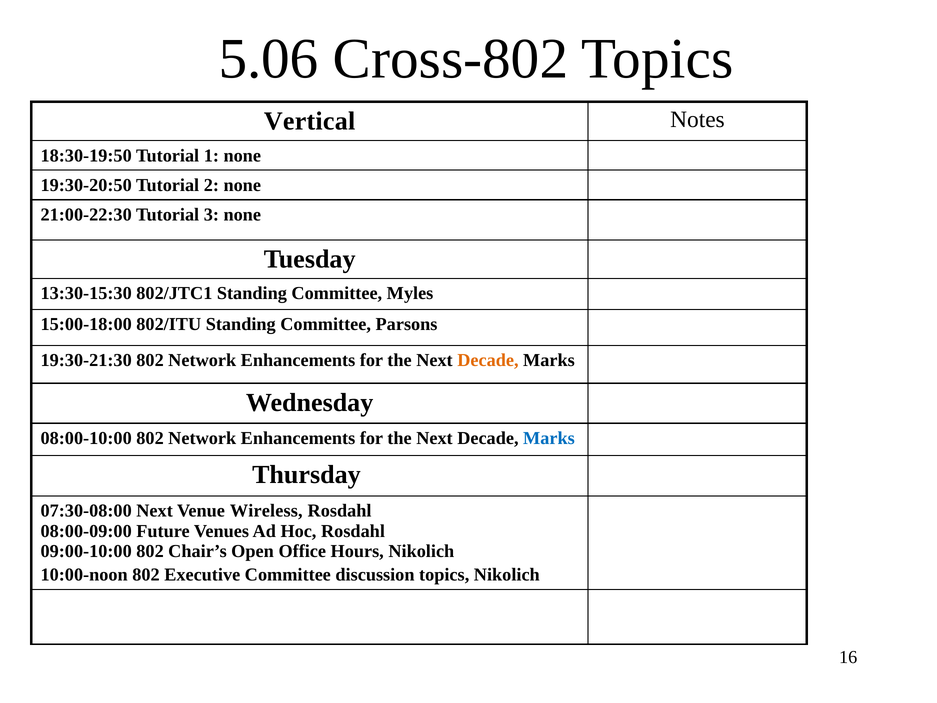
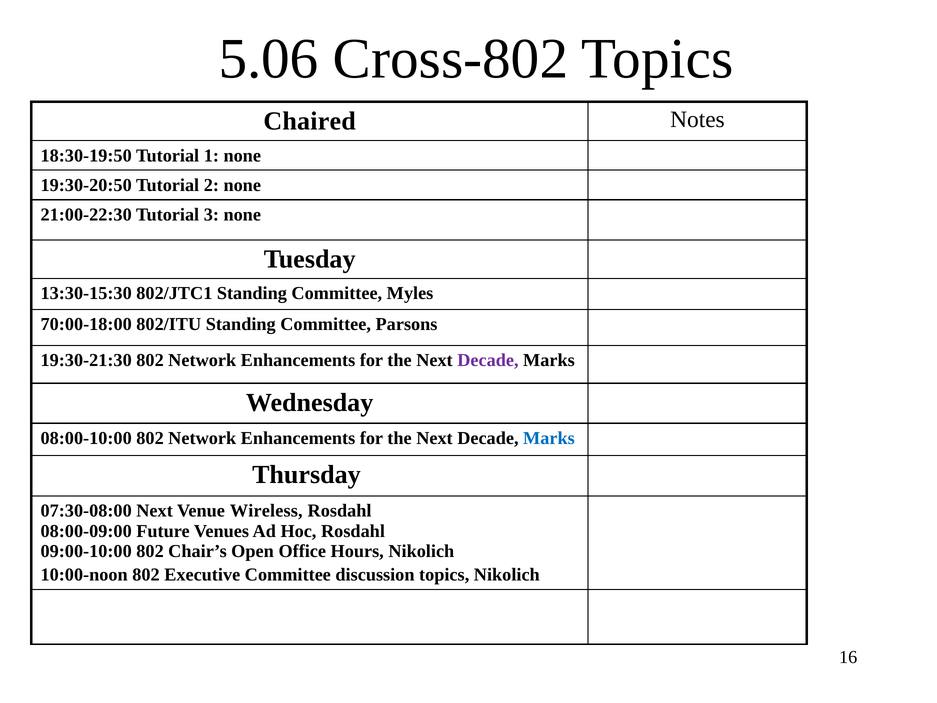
Vertical: Vertical -> Chaired (310, 121)
15:00-18:00: 15:00-18:00 -> 70:00-18:00 (86, 324)
Decade colour: orange -> purple (488, 360)
